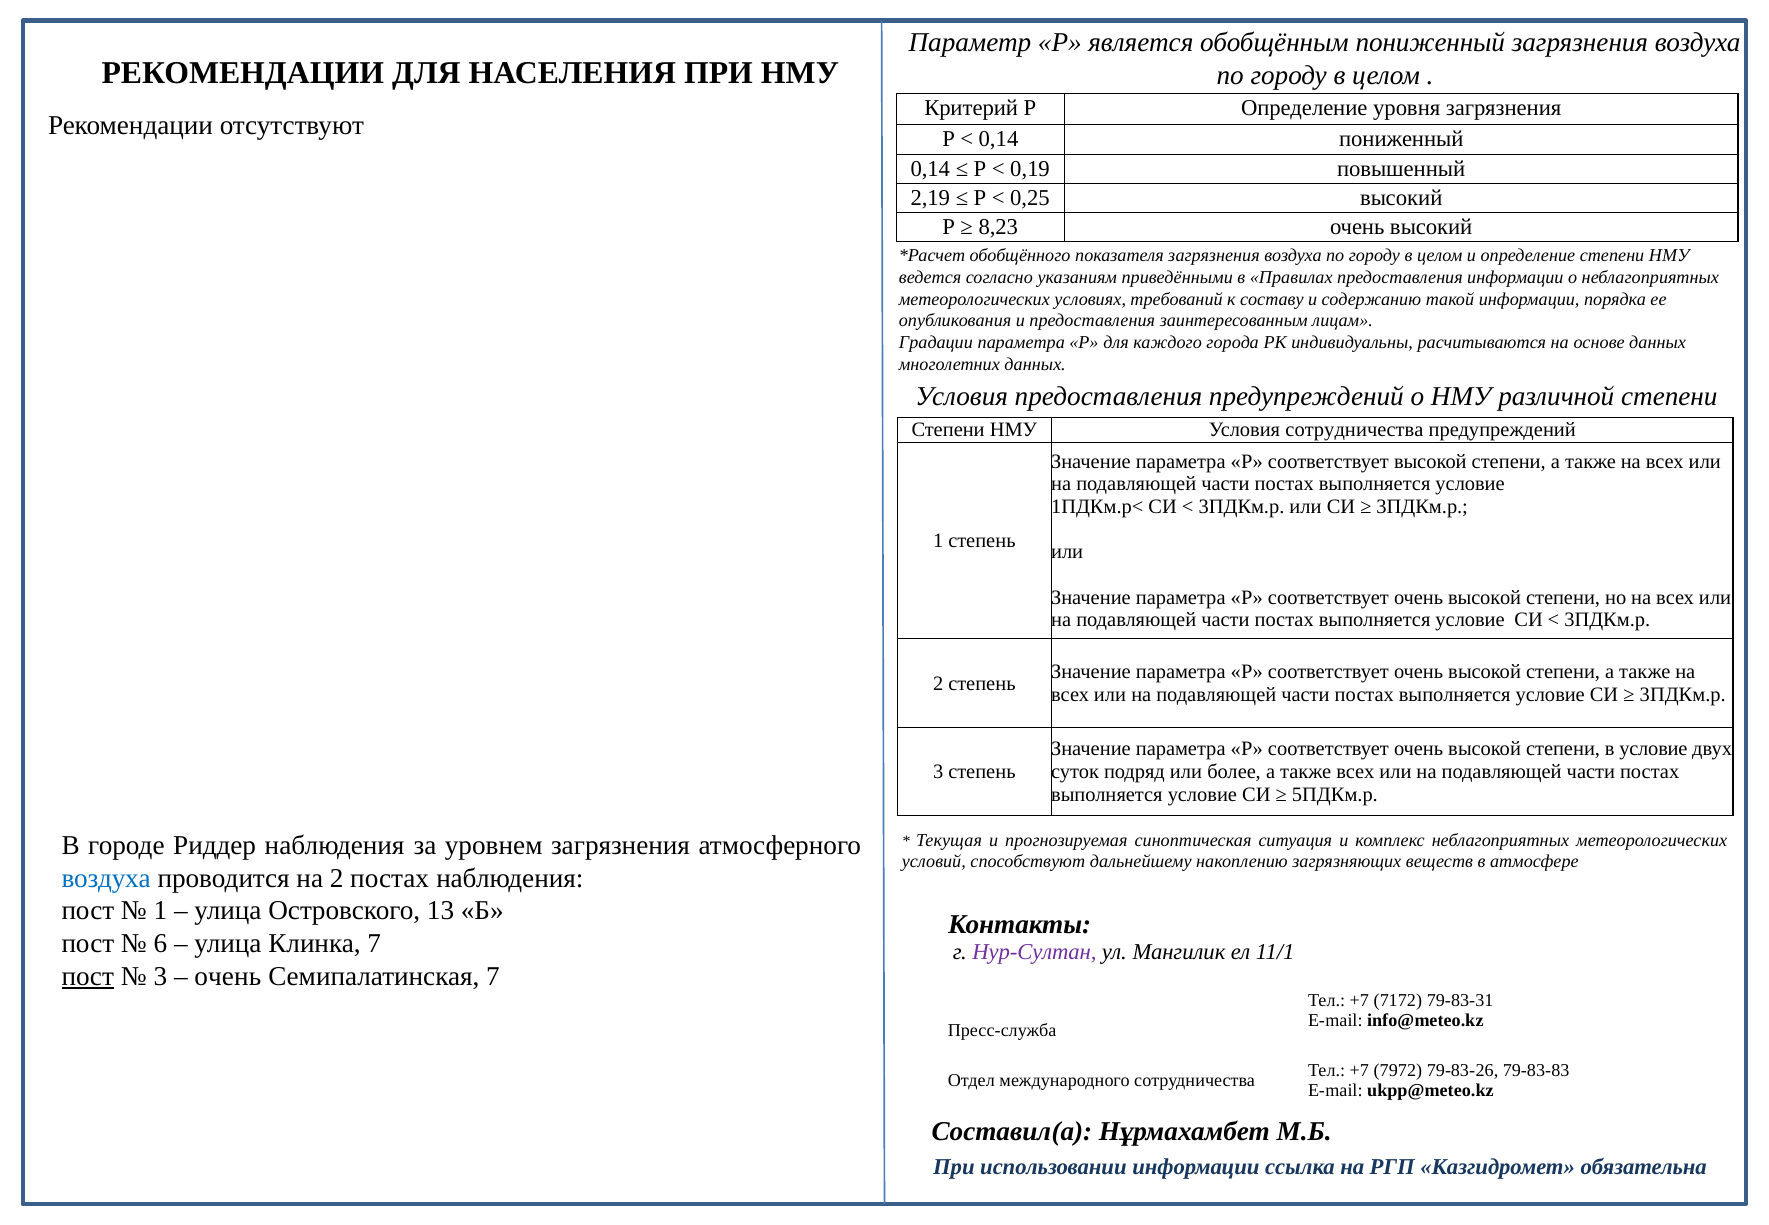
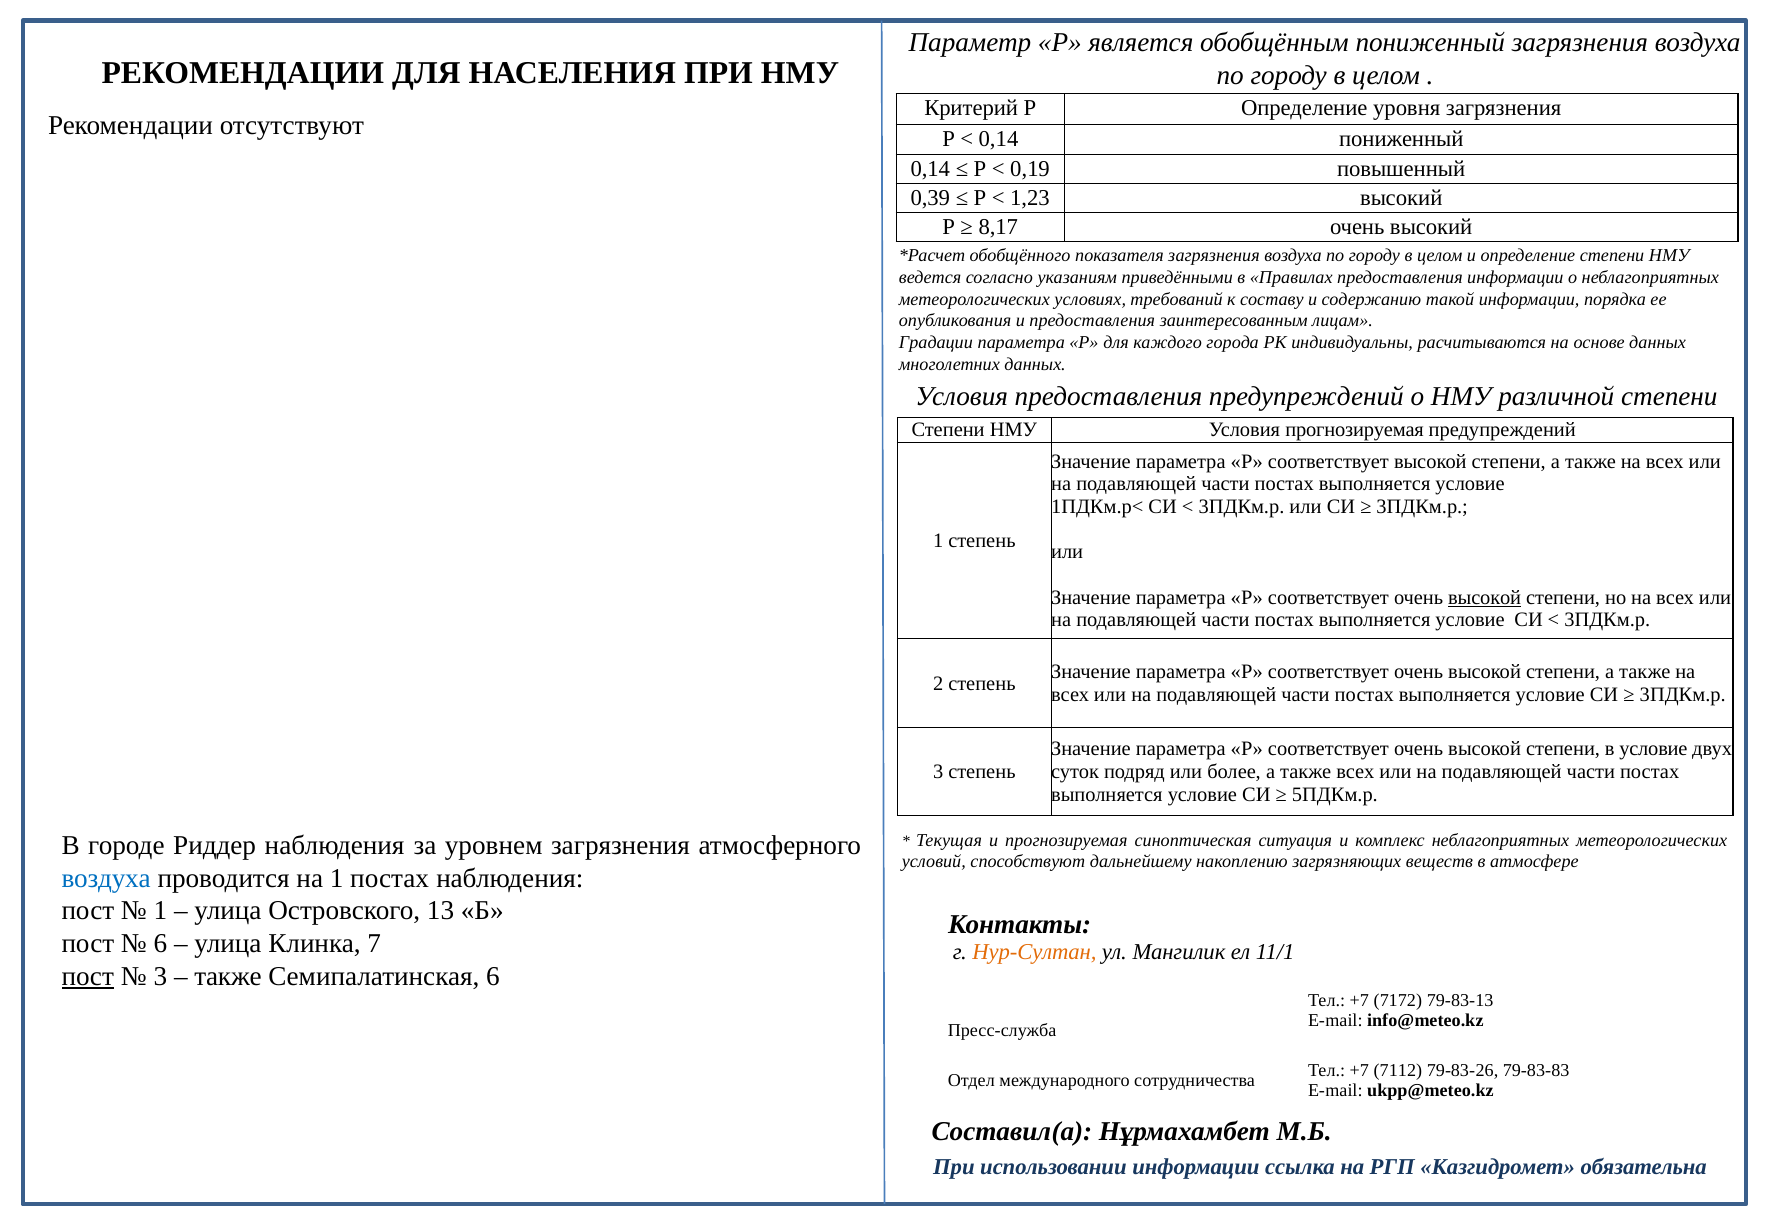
2,19: 2,19 -> 0,39 (930, 198)
0,25: 0,25 -> 1,23 (1030, 198)
8,23: 8,23 -> 8,17 (998, 227)
Условия сотрудничества: сотрудничества -> прогнозируемая (1355, 430)
высокой underline: none -> present (1485, 597)
на 2: 2 -> 1 (337, 878)
Нур-Султан colour: purple -> orange (1034, 952)
очень: очень -> также (228, 976)
Семипалатинская 7: 7 -> 6 (493, 976)
79-83-31: 79-83-31 -> 79-83-13 (1460, 1000)
7972: 7972 -> 7112 (1398, 1071)
